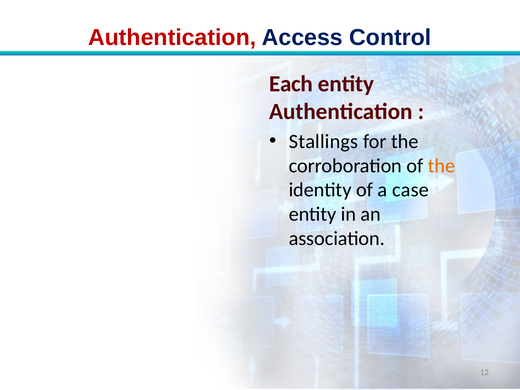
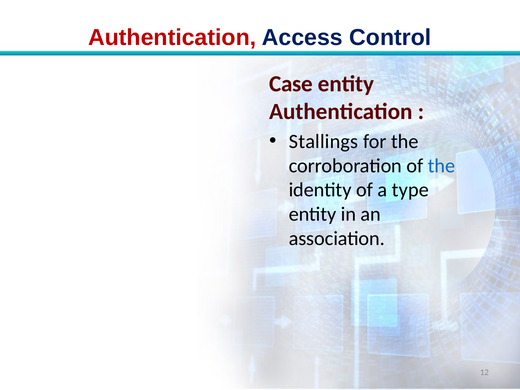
Each: Each -> Case (291, 84)
the colour: orange -> blue (442, 166)
case: case -> type (410, 190)
